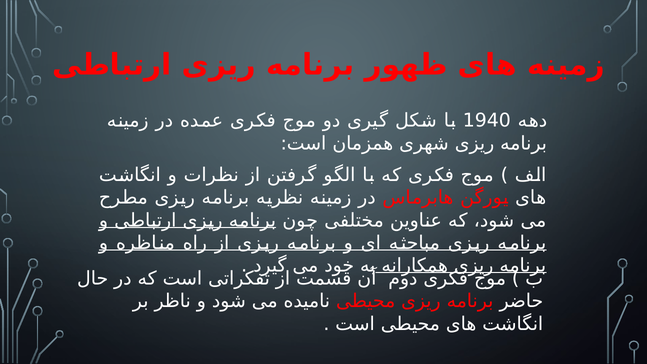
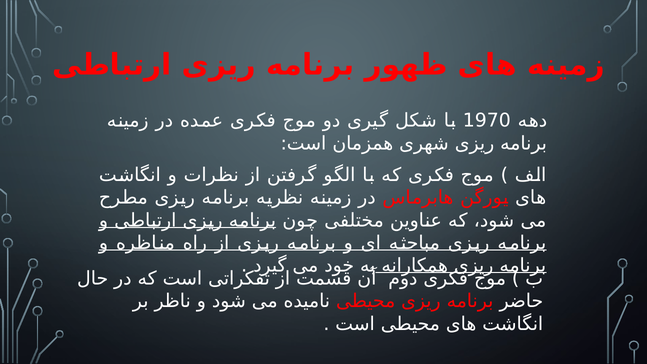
1940: 1940 -> 1970 (487, 121)
